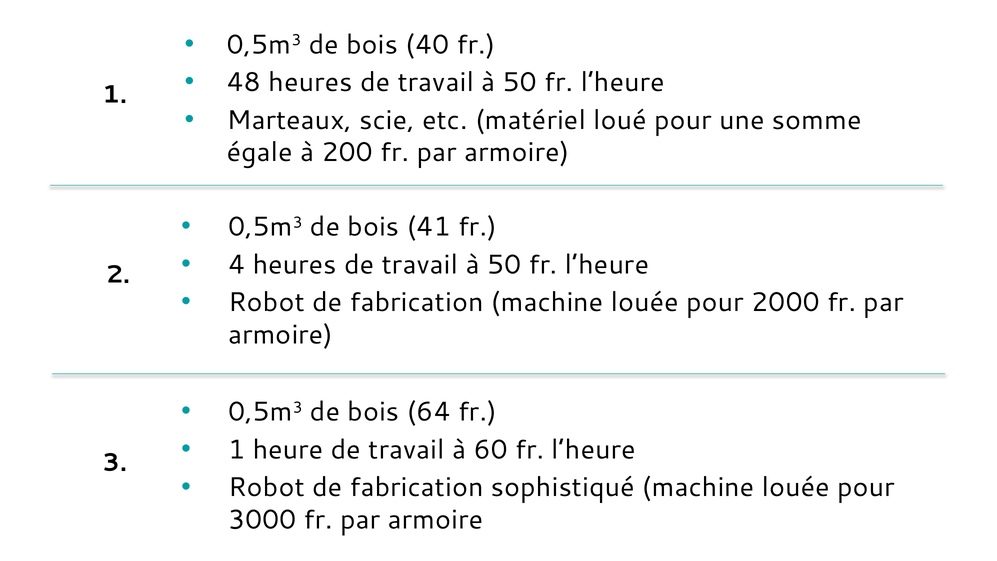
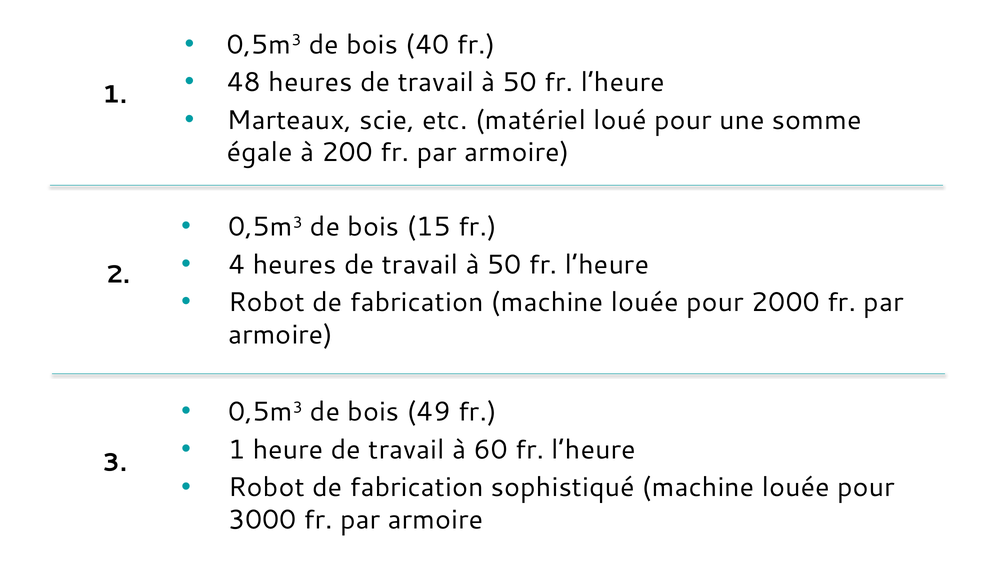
41: 41 -> 15 (429, 227)
64: 64 -> 49 (429, 412)
